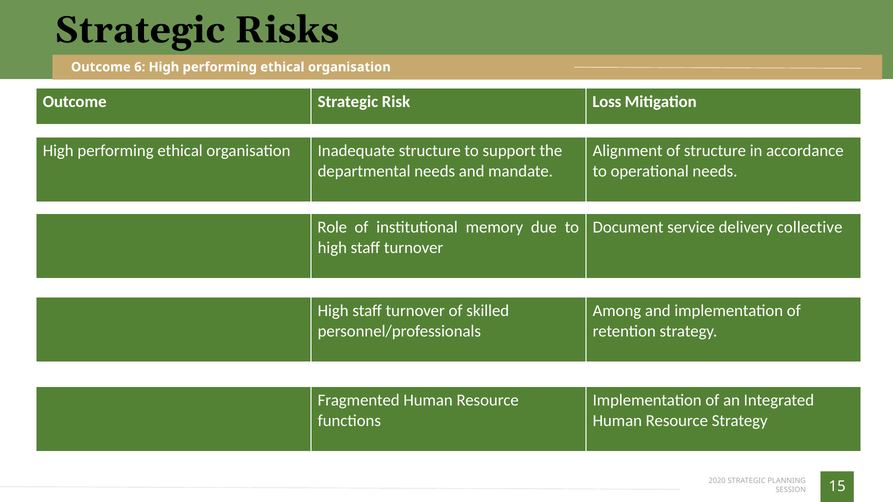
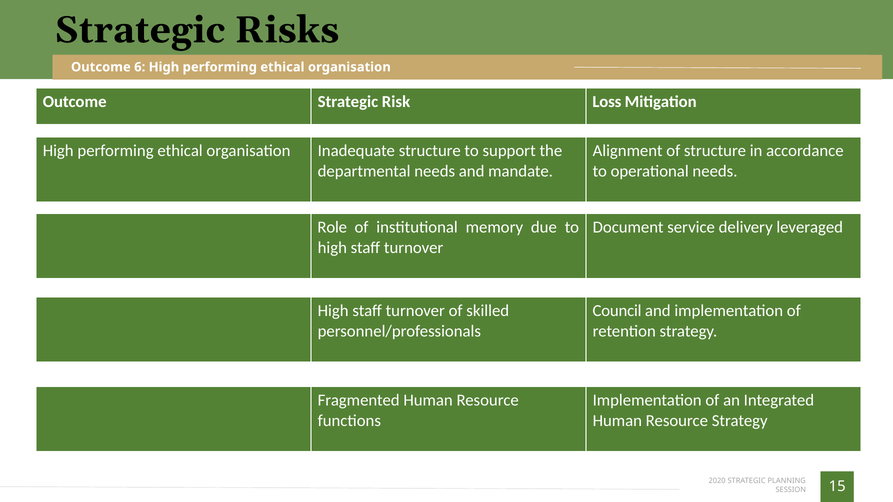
collective: collective -> leveraged (810, 228)
Among: Among -> Council (617, 311)
